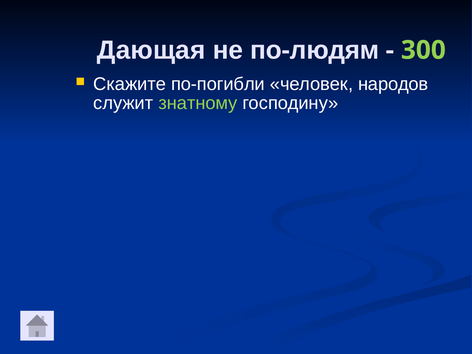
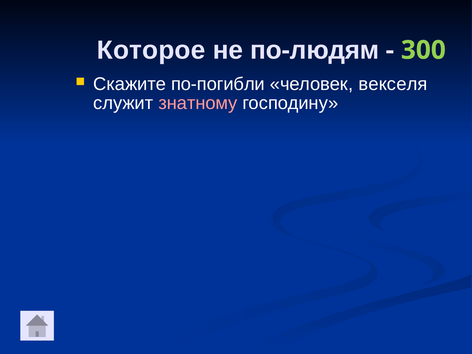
Дающая: Дающая -> Которое (151, 50)
народов: народов -> векселя (393, 84)
знатному colour: light green -> pink (198, 103)
